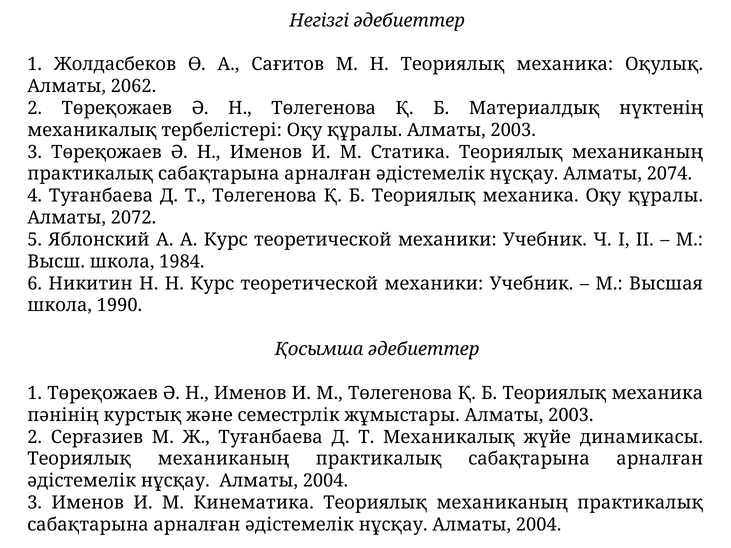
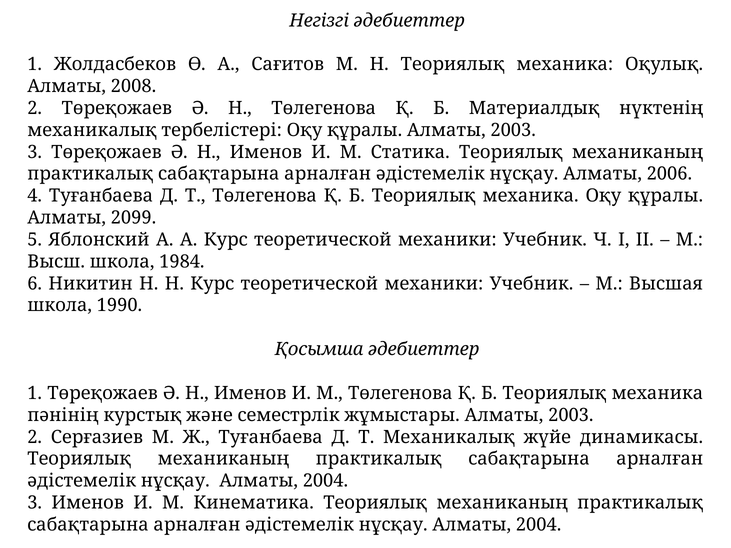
2062: 2062 -> 2008 (133, 86)
2074: 2074 -> 2006 (669, 174)
2072: 2072 -> 2099 (133, 218)
